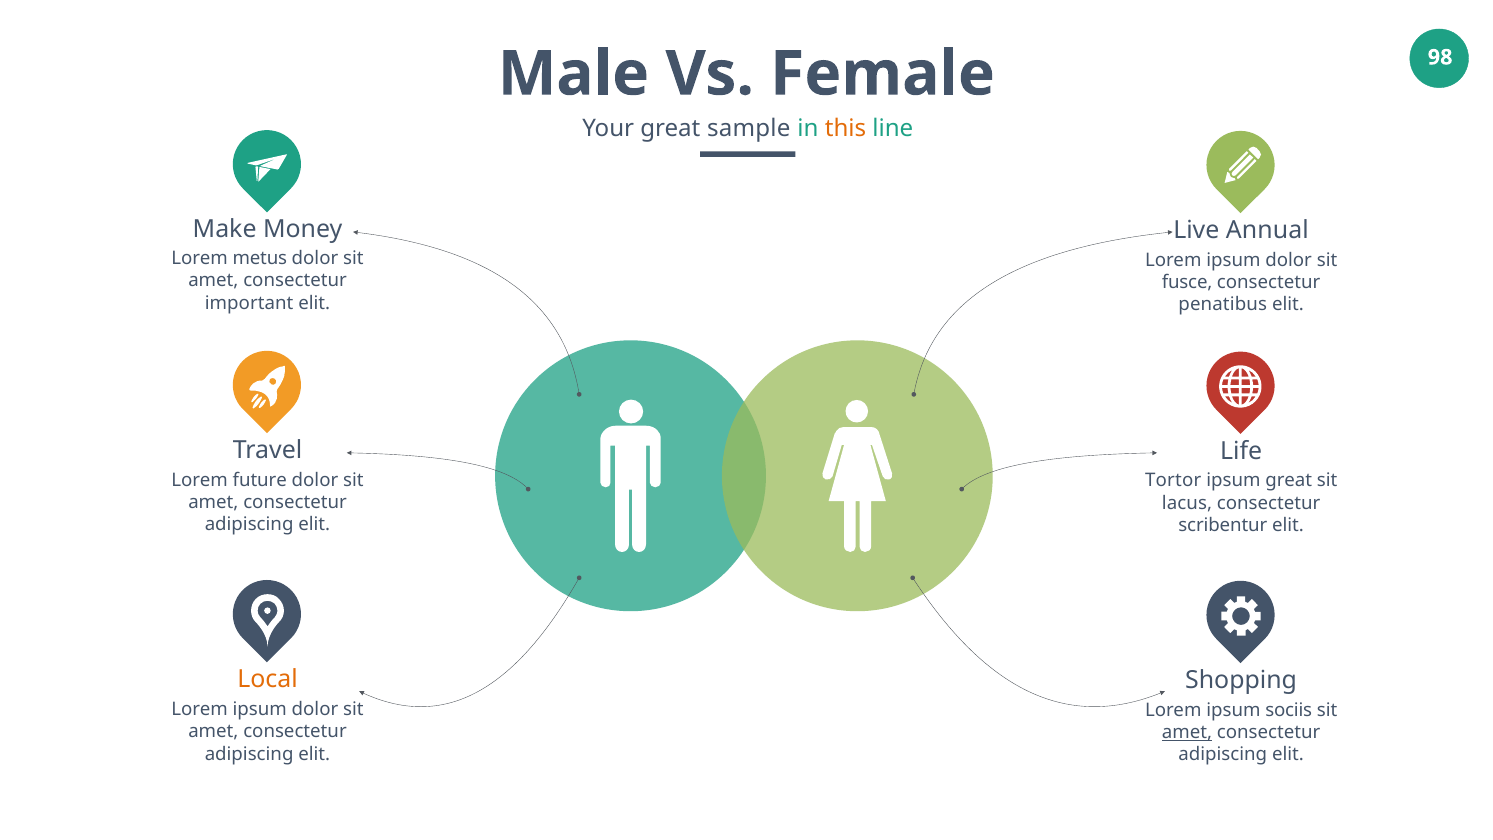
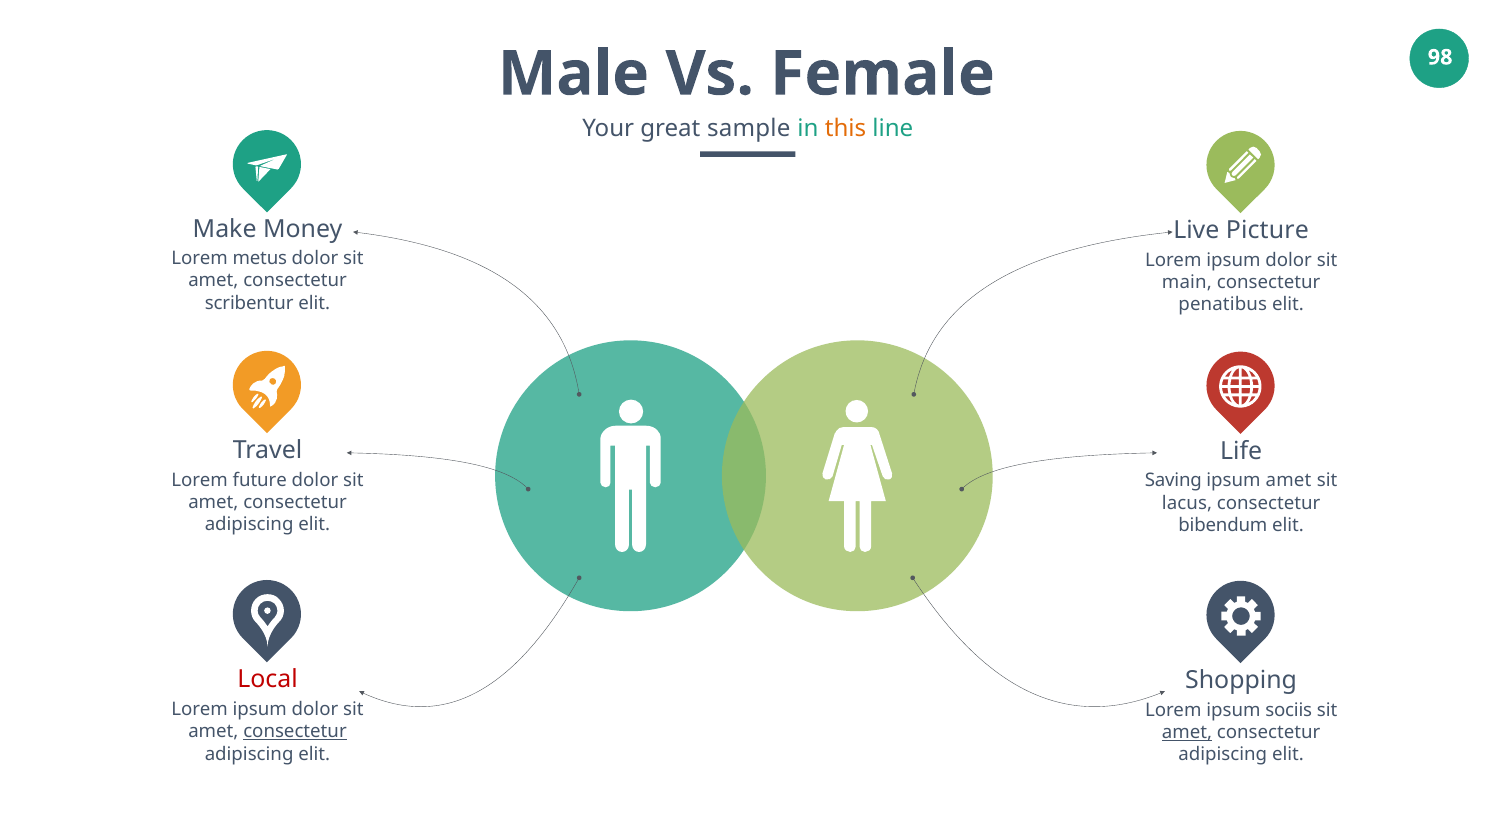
Annual: Annual -> Picture (1267, 231)
fusce: fusce -> main (1187, 282)
important: important -> scribentur (249, 303)
Tortor: Tortor -> Saving (1173, 481)
ipsum great: great -> amet (1289, 481)
scribentur: scribentur -> bibendum (1223, 526)
Local colour: orange -> red (267, 680)
consectetur underline: none -> present (295, 732)
